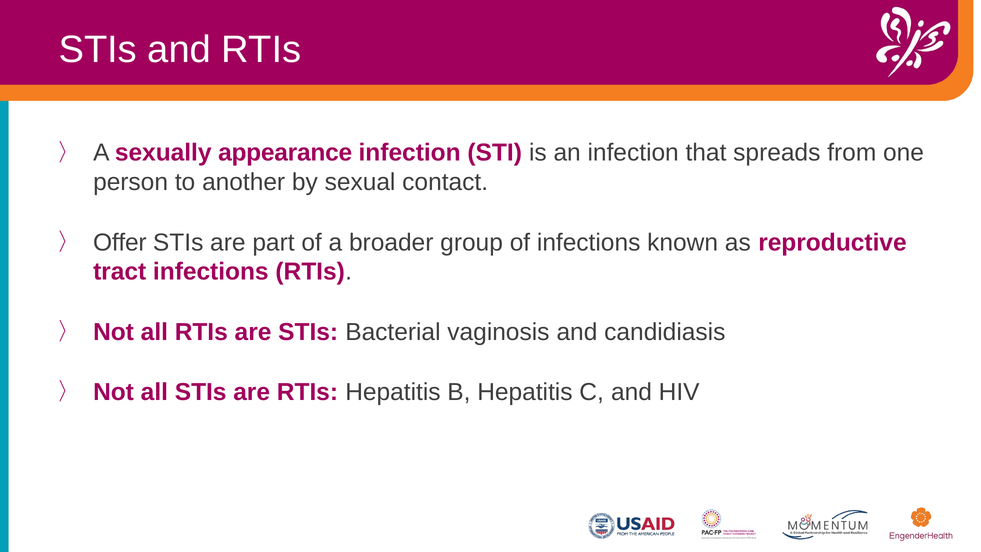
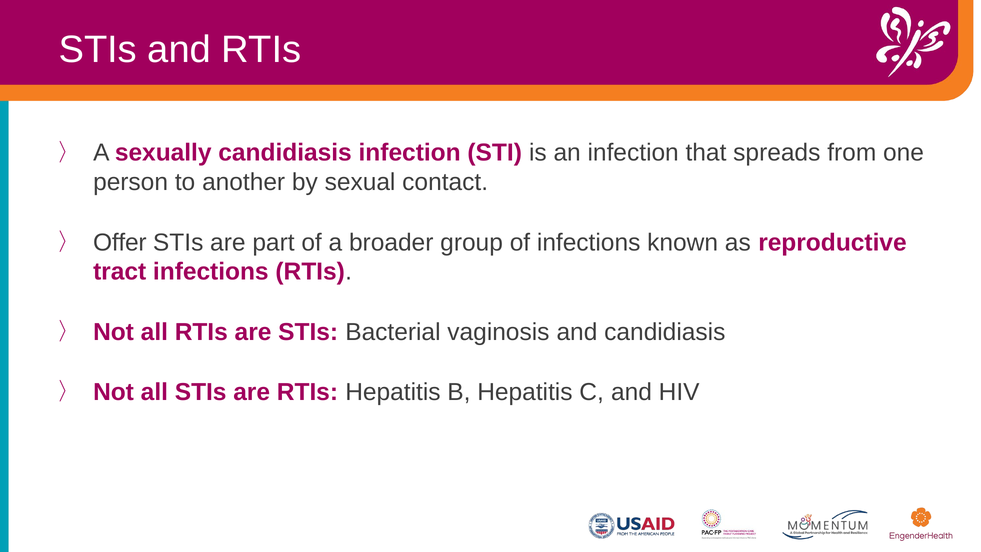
sexually appearance: appearance -> candidiasis (285, 153)
